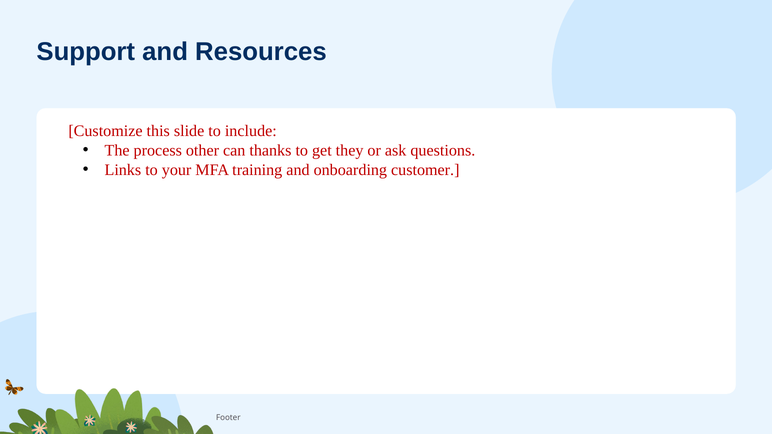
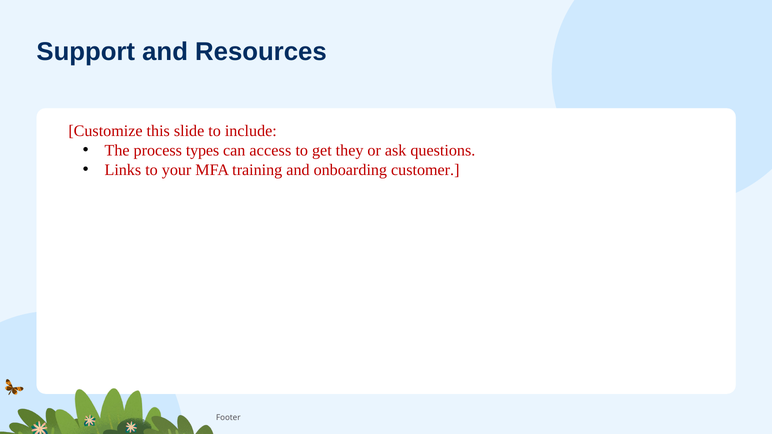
other: other -> types (203, 151)
thanks: thanks -> access (270, 151)
